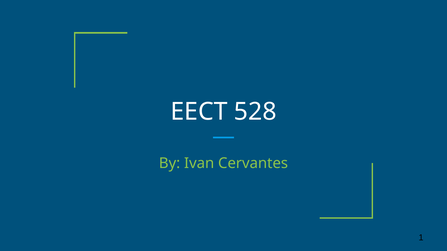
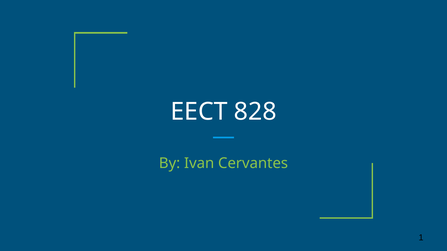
528: 528 -> 828 (255, 112)
